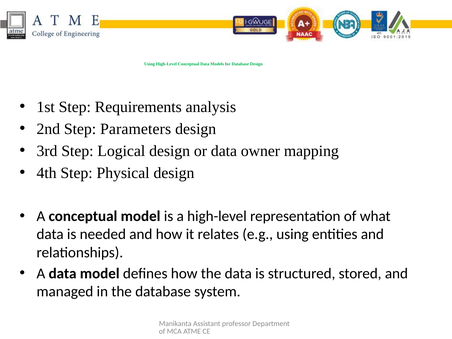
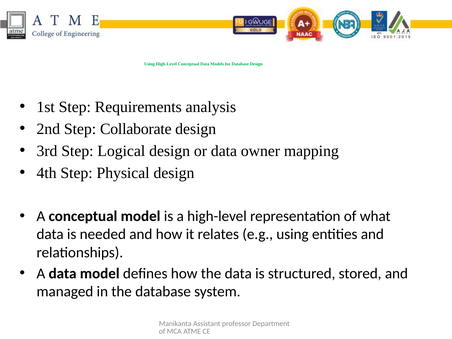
Parameters: Parameters -> Collaborate (136, 129)
